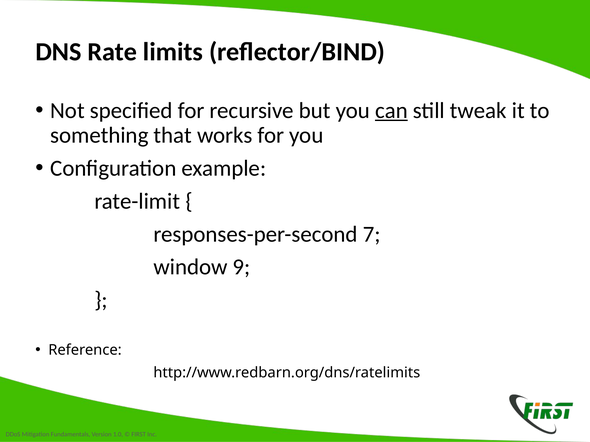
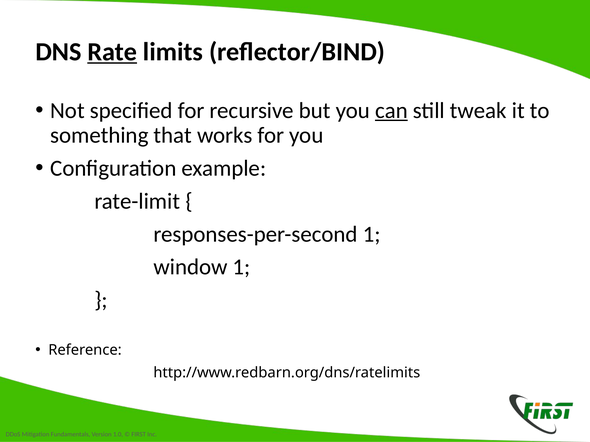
Rate underline: none -> present (112, 52)
responses-per-second 7: 7 -> 1 (372, 234)
window 9: 9 -> 1 (241, 267)
